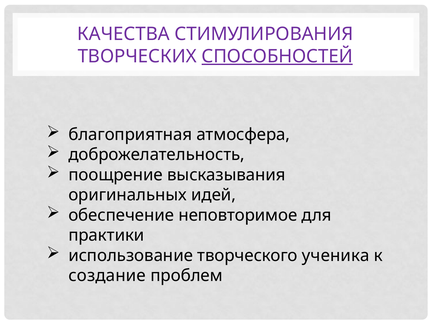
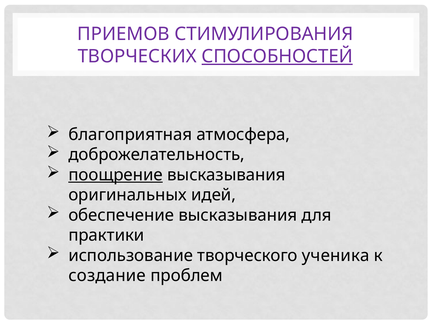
КАЧЕСТВА: КАЧЕСТВА -> ПРИЕМОВ (123, 34)
поощрение underline: none -> present (116, 175)
обеспечение неповторимое: неповторимое -> высказывания (238, 215)
